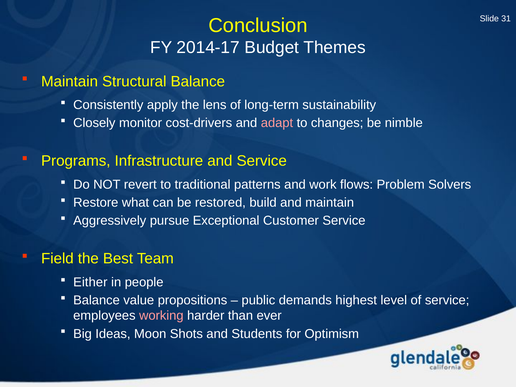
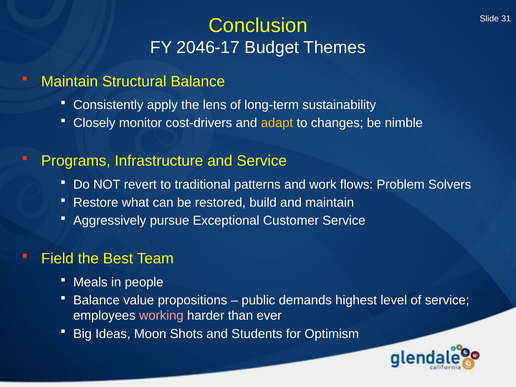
2014-17: 2014-17 -> 2046-17 (208, 48)
adapt colour: pink -> yellow (277, 123)
Either: Either -> Meals (90, 282)
